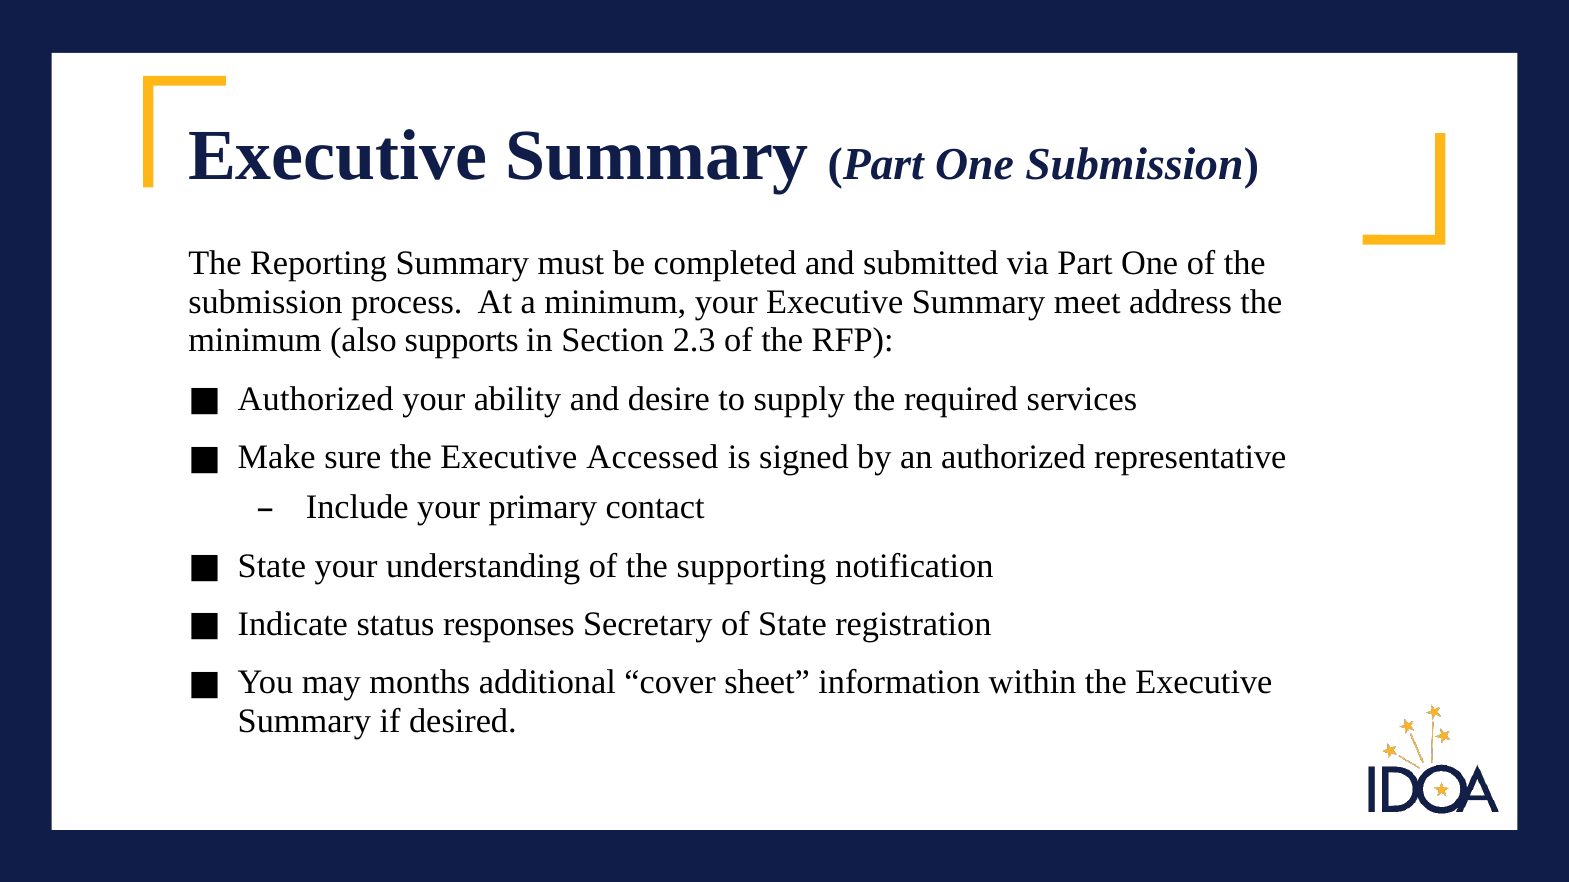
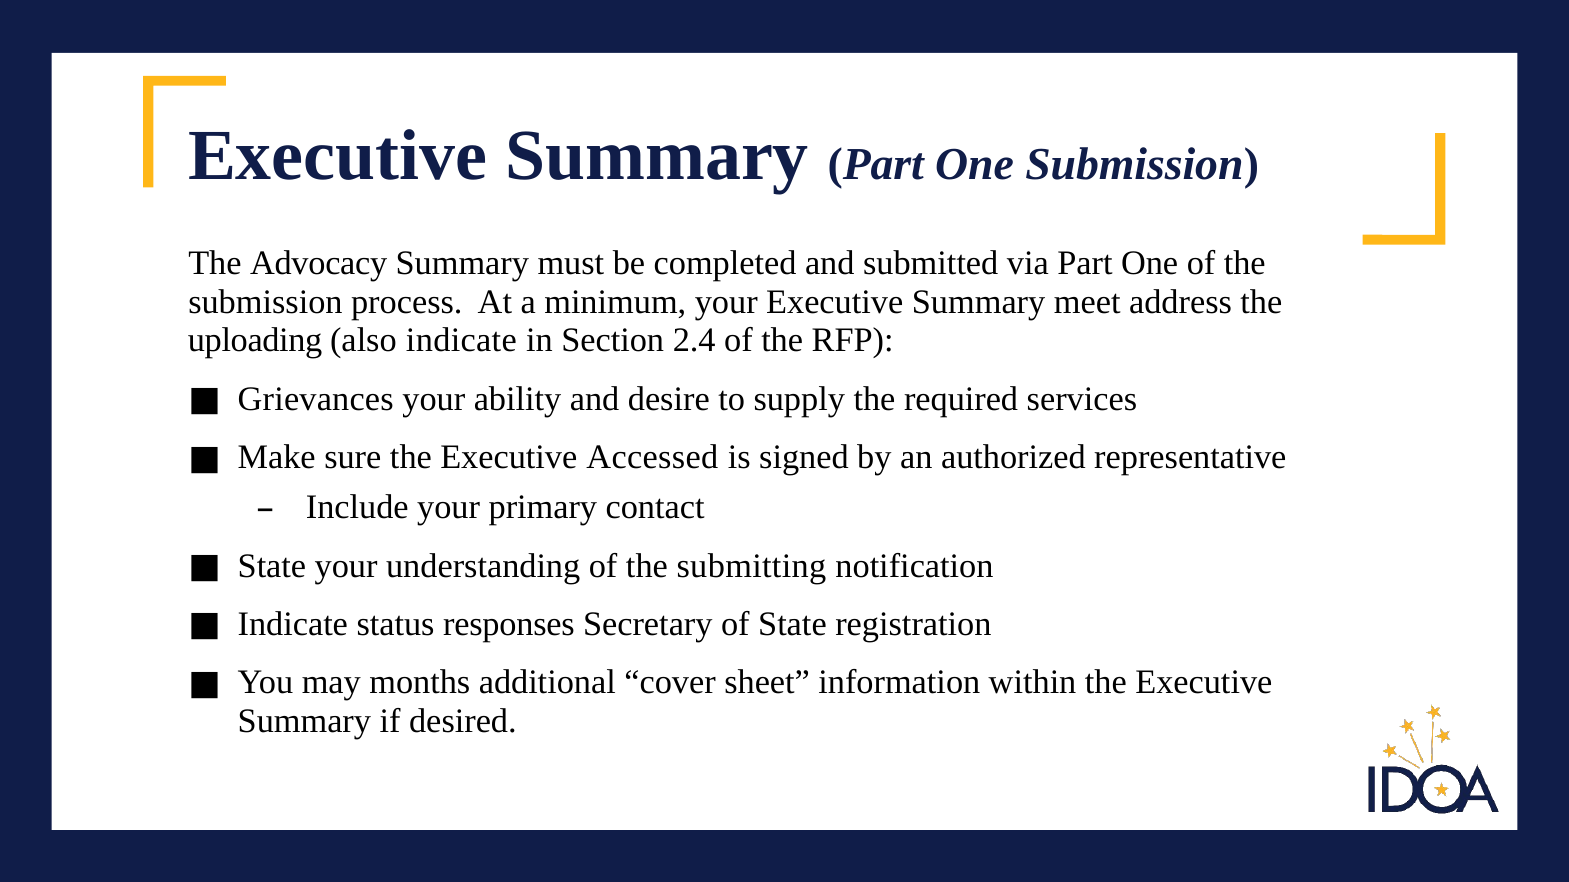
Reporting: Reporting -> Advocacy (319, 263)
minimum: minimum -> uploading (255, 341)
also supports: supports -> indicate (461, 341)
2.3: 2.3 -> 2.4 (694, 341)
Authorized: Authorized -> Grievances (316, 399)
supporting: supporting -> submitting (751, 566)
